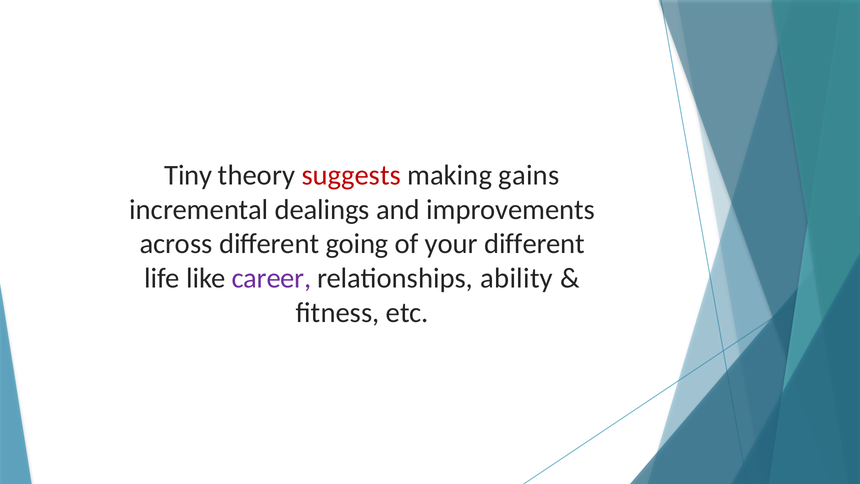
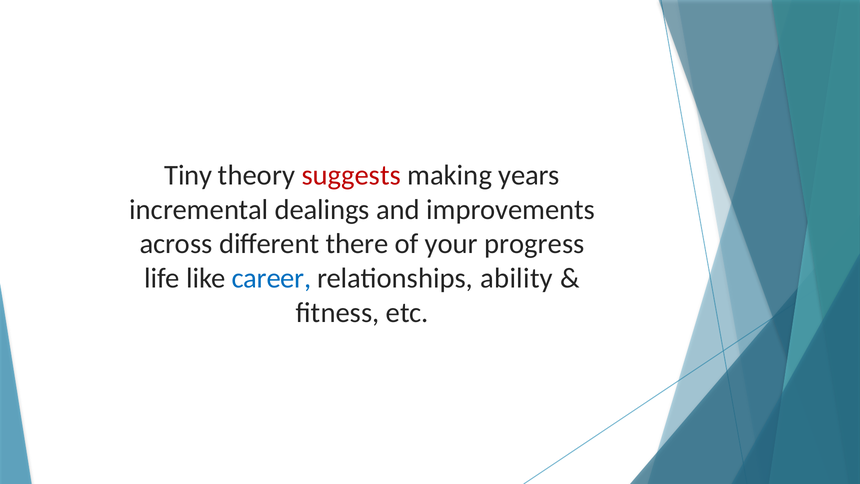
gains: gains -> years (529, 175)
going: going -> there (357, 244)
your different: different -> progress (534, 244)
career colour: purple -> blue (271, 278)
